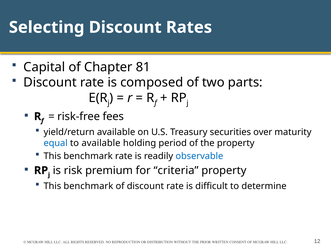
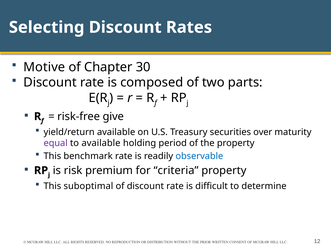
Capital: Capital -> Motive (44, 67)
81: 81 -> 30 (143, 67)
fees: fees -> give (113, 117)
equal colour: blue -> purple (56, 143)
benchmark: benchmark -> suboptimal (88, 186)
